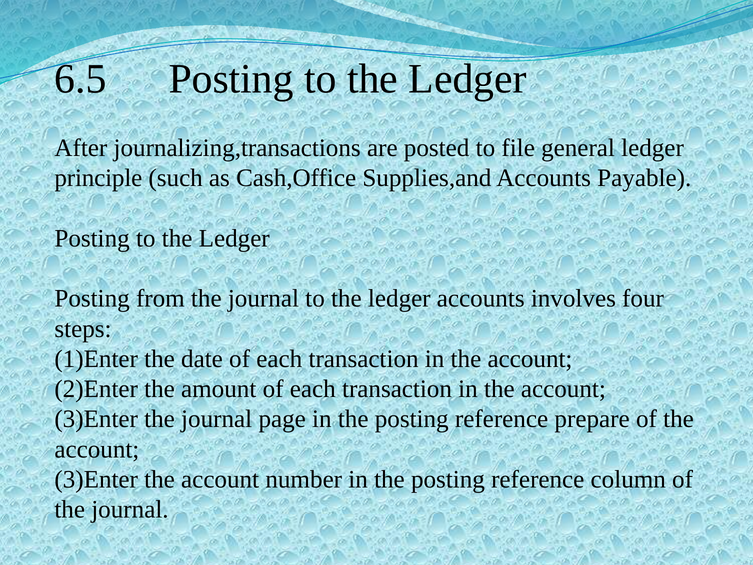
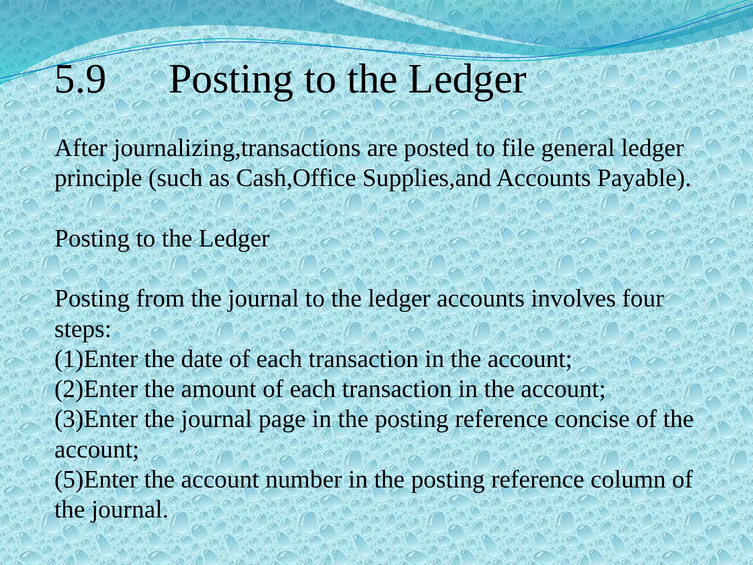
6.5: 6.5 -> 5.9 (81, 79)
prepare: prepare -> concise (592, 419)
3)Enter: 3)Enter -> 5)Enter (96, 479)
